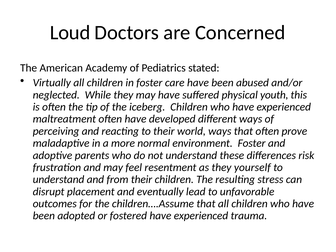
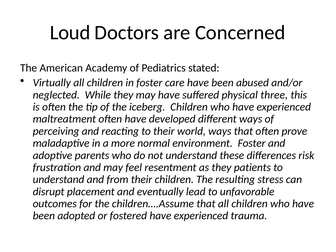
youth: youth -> three (274, 95)
yourself: yourself -> patients (252, 167)
